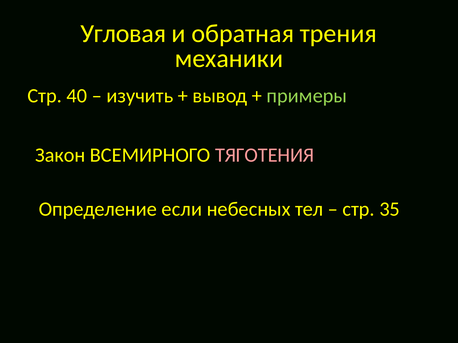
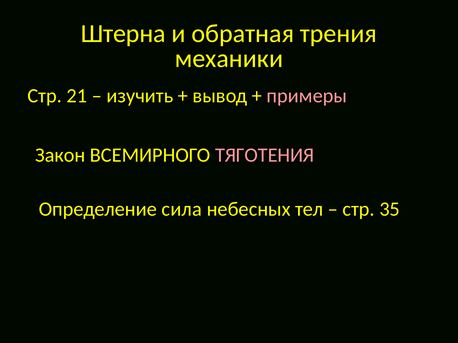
Угловая: Угловая -> Штерна (123, 34)
40: 40 -> 21 (77, 96)
примеры colour: light green -> pink (307, 96)
если: если -> сила (182, 209)
